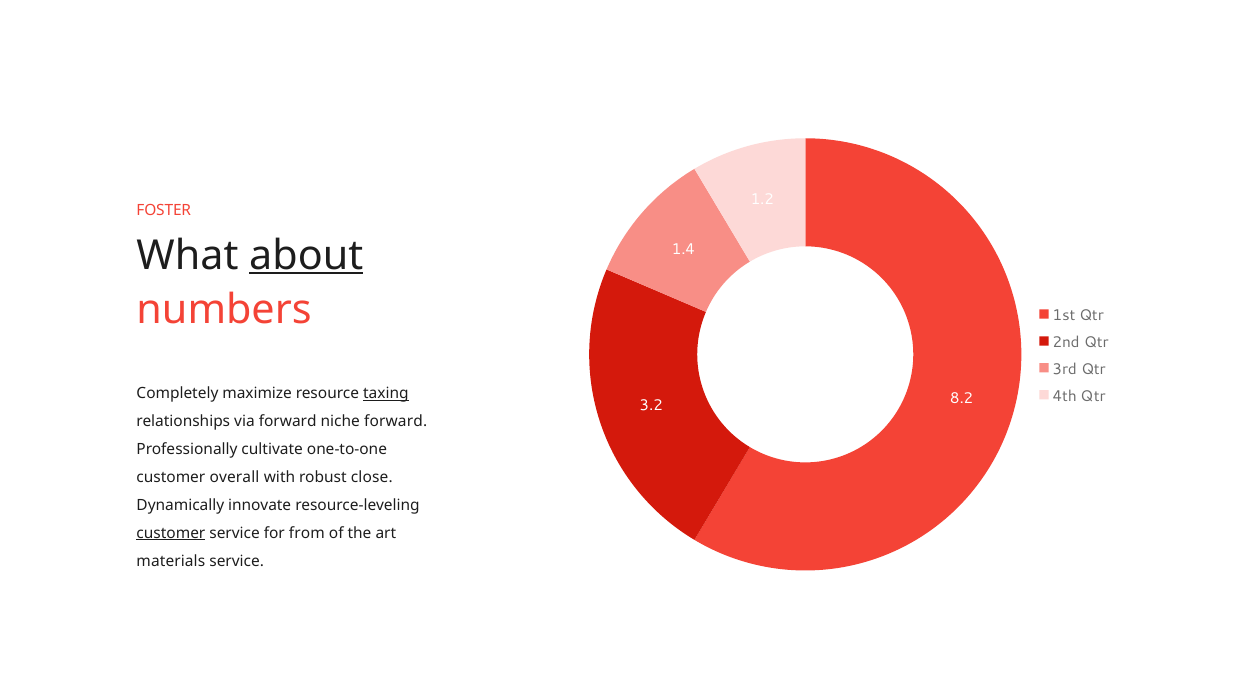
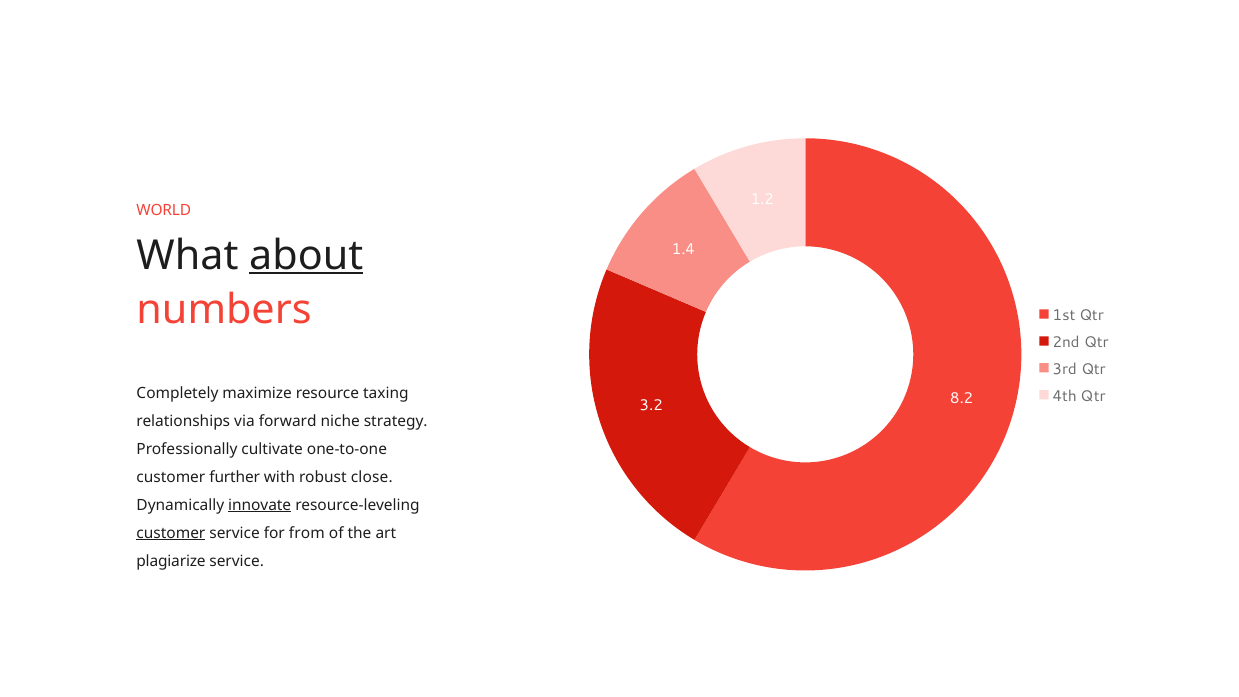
FOSTER: FOSTER -> WORLD (164, 211)
taxing underline: present -> none (386, 394)
niche forward: forward -> strategy (396, 421)
overall: overall -> further (235, 477)
innovate underline: none -> present (260, 505)
materials: materials -> plagiarize (171, 561)
